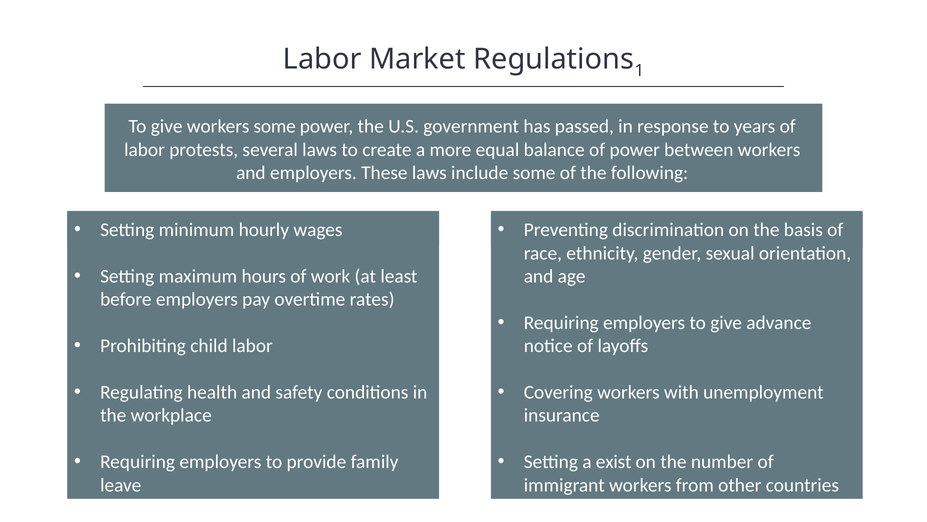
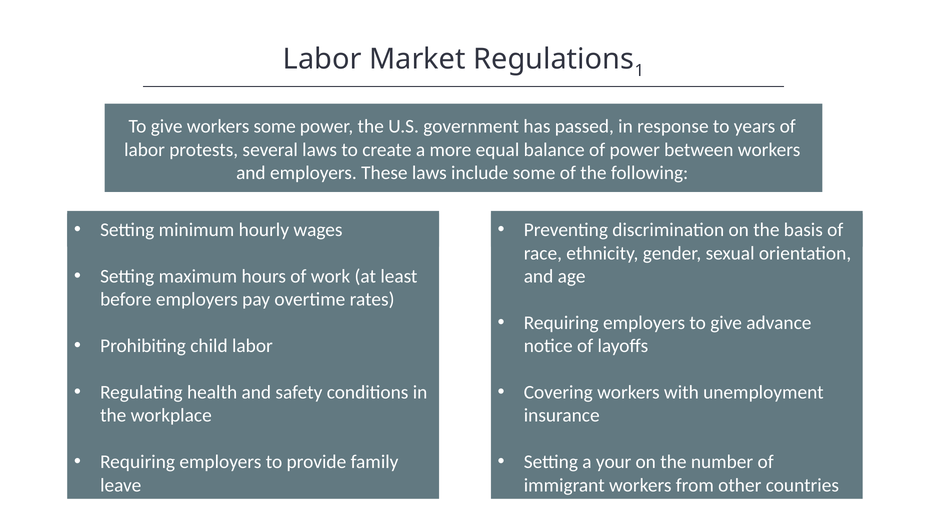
exist: exist -> your (614, 462)
